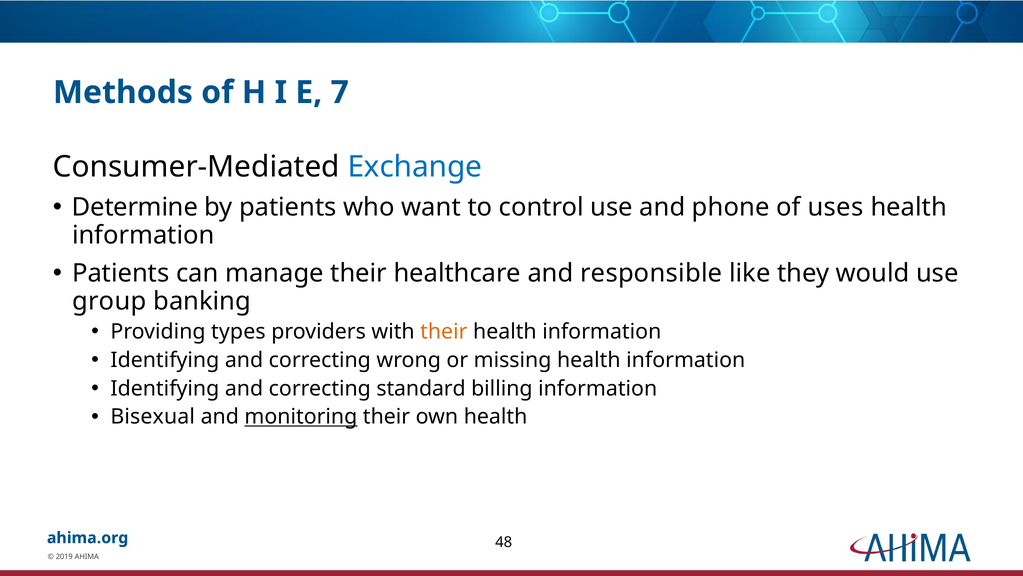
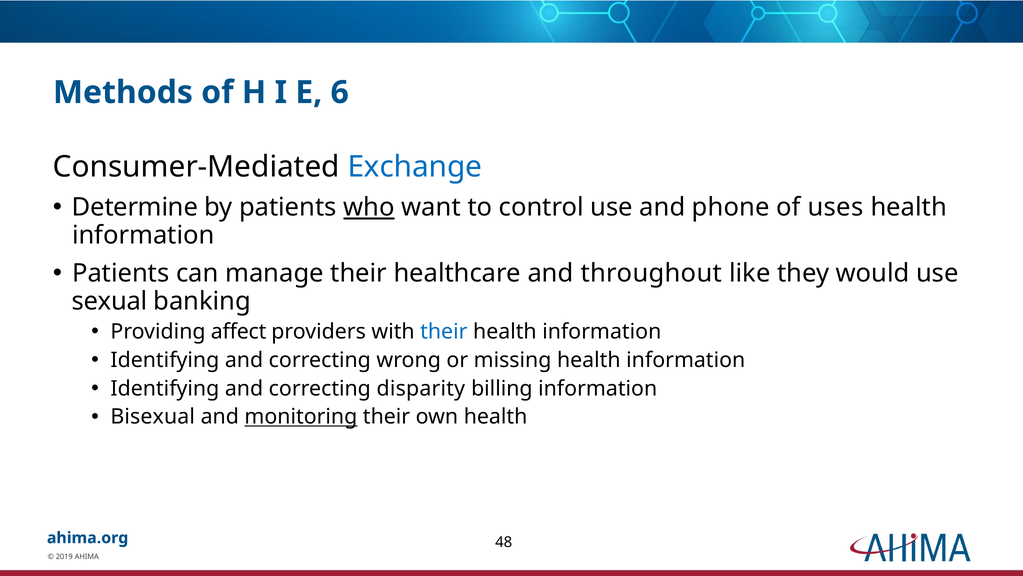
7: 7 -> 6 (340, 92)
who underline: none -> present (369, 207)
responsible: responsible -> throughout (651, 273)
group: group -> sexual (110, 301)
types: types -> affect (239, 331)
their colour: orange -> blue (444, 331)
standard: standard -> disparity (421, 388)
